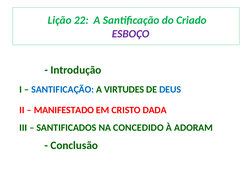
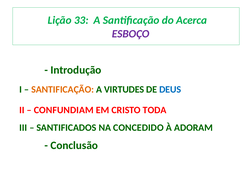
22: 22 -> 33 (81, 20)
Criado: Criado -> Acerca (192, 20)
SANTIFICAÇÃO colour: blue -> orange (63, 90)
MANIFESTADO: MANIFESTADO -> CONFUNDIAM (64, 110)
DADA: DADA -> TODA (155, 110)
